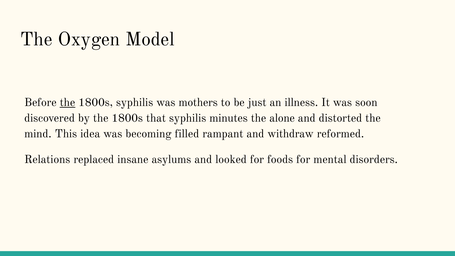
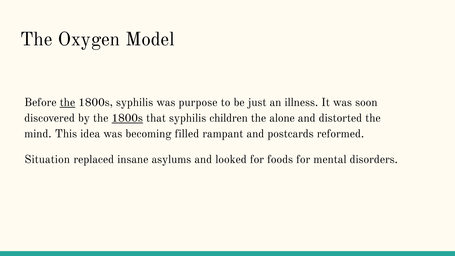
mothers: mothers -> purpose (198, 102)
1800s underline: none -> present (127, 118)
minutes: minutes -> children (229, 118)
withdraw: withdraw -> postcards (291, 134)
Relations: Relations -> Situation (47, 159)
